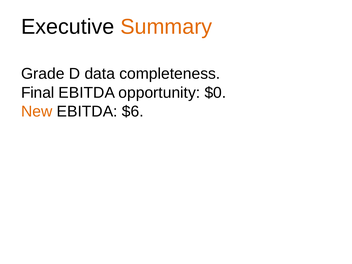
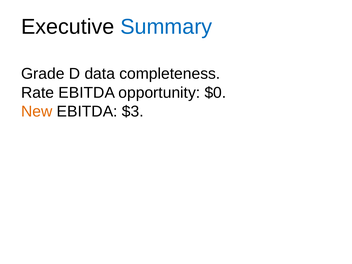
Summary colour: orange -> blue (166, 27)
Final: Final -> Rate (38, 93)
$6: $6 -> $3 (133, 111)
